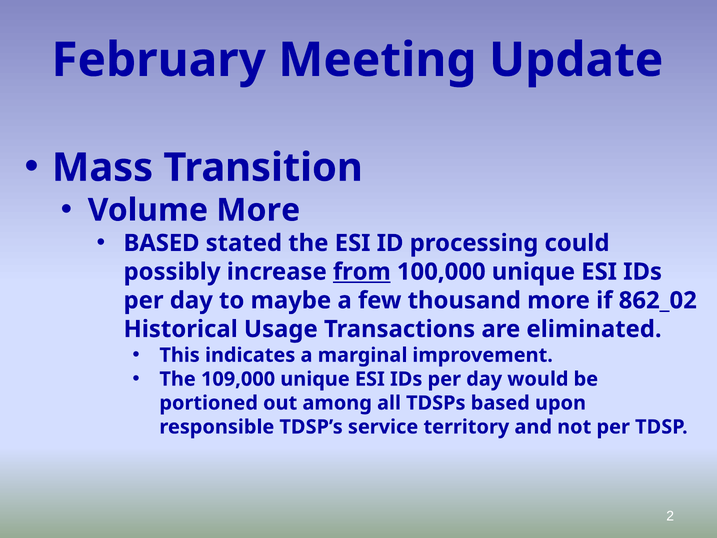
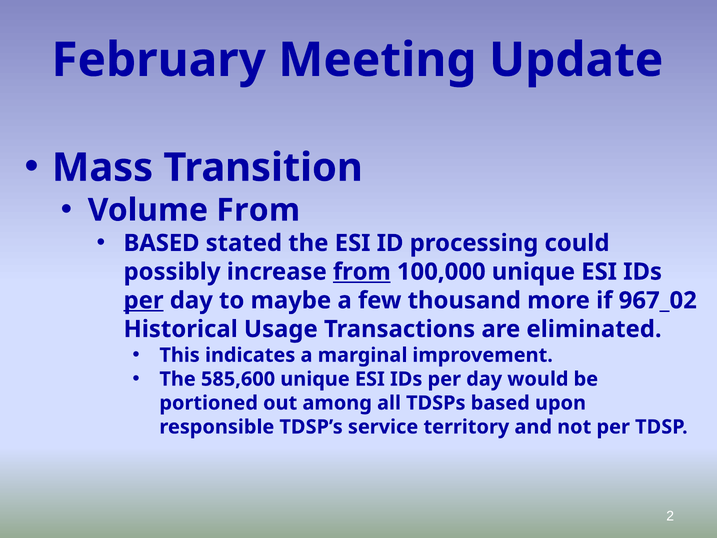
Volume More: More -> From (258, 210)
per underline: none -> present (144, 300)
862_02: 862_02 -> 967_02 (658, 300)
109,000: 109,000 -> 585,600 (238, 379)
